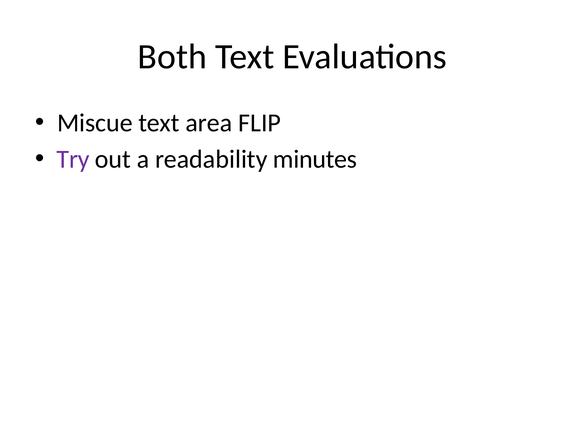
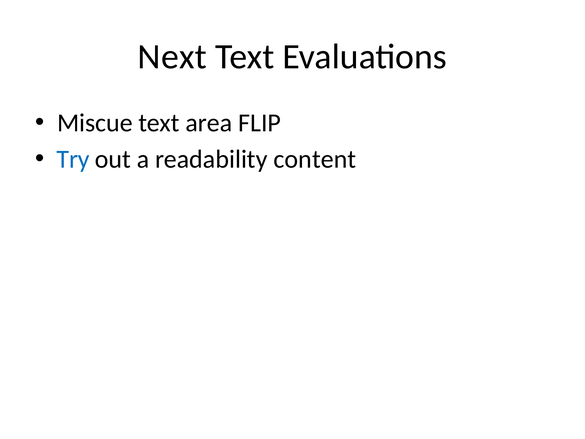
Both: Both -> Next (172, 57)
Try colour: purple -> blue (73, 159)
minutes: minutes -> content (315, 159)
